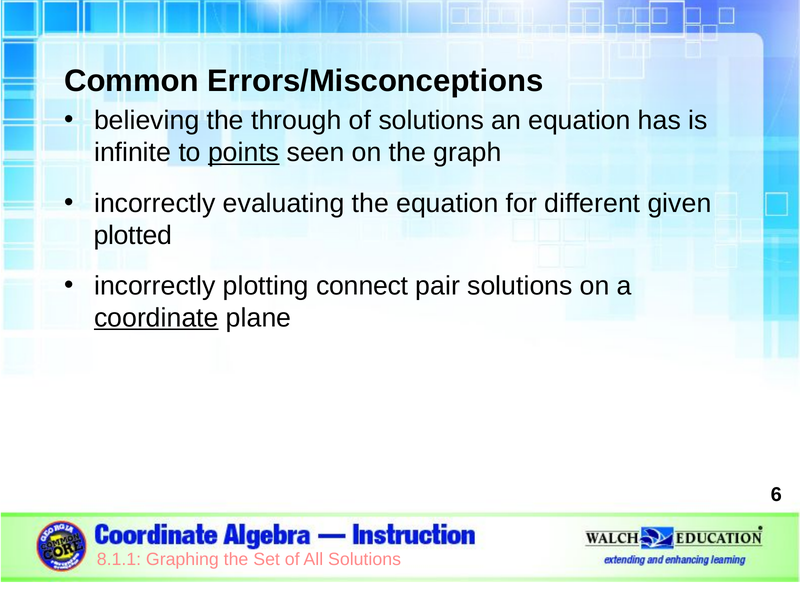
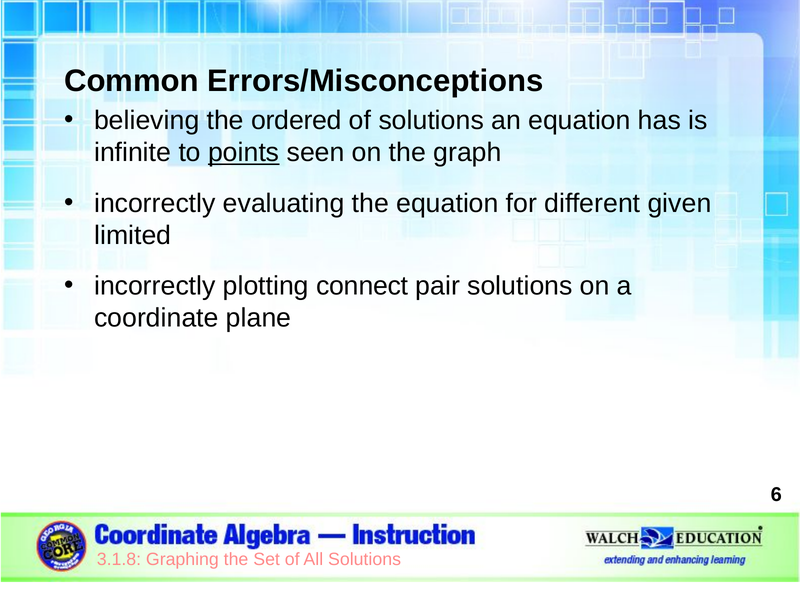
through: through -> ordered (296, 121)
plotted: plotted -> limited (133, 235)
coordinate underline: present -> none (156, 318)
8.1.1: 8.1.1 -> 3.1.8 (119, 559)
